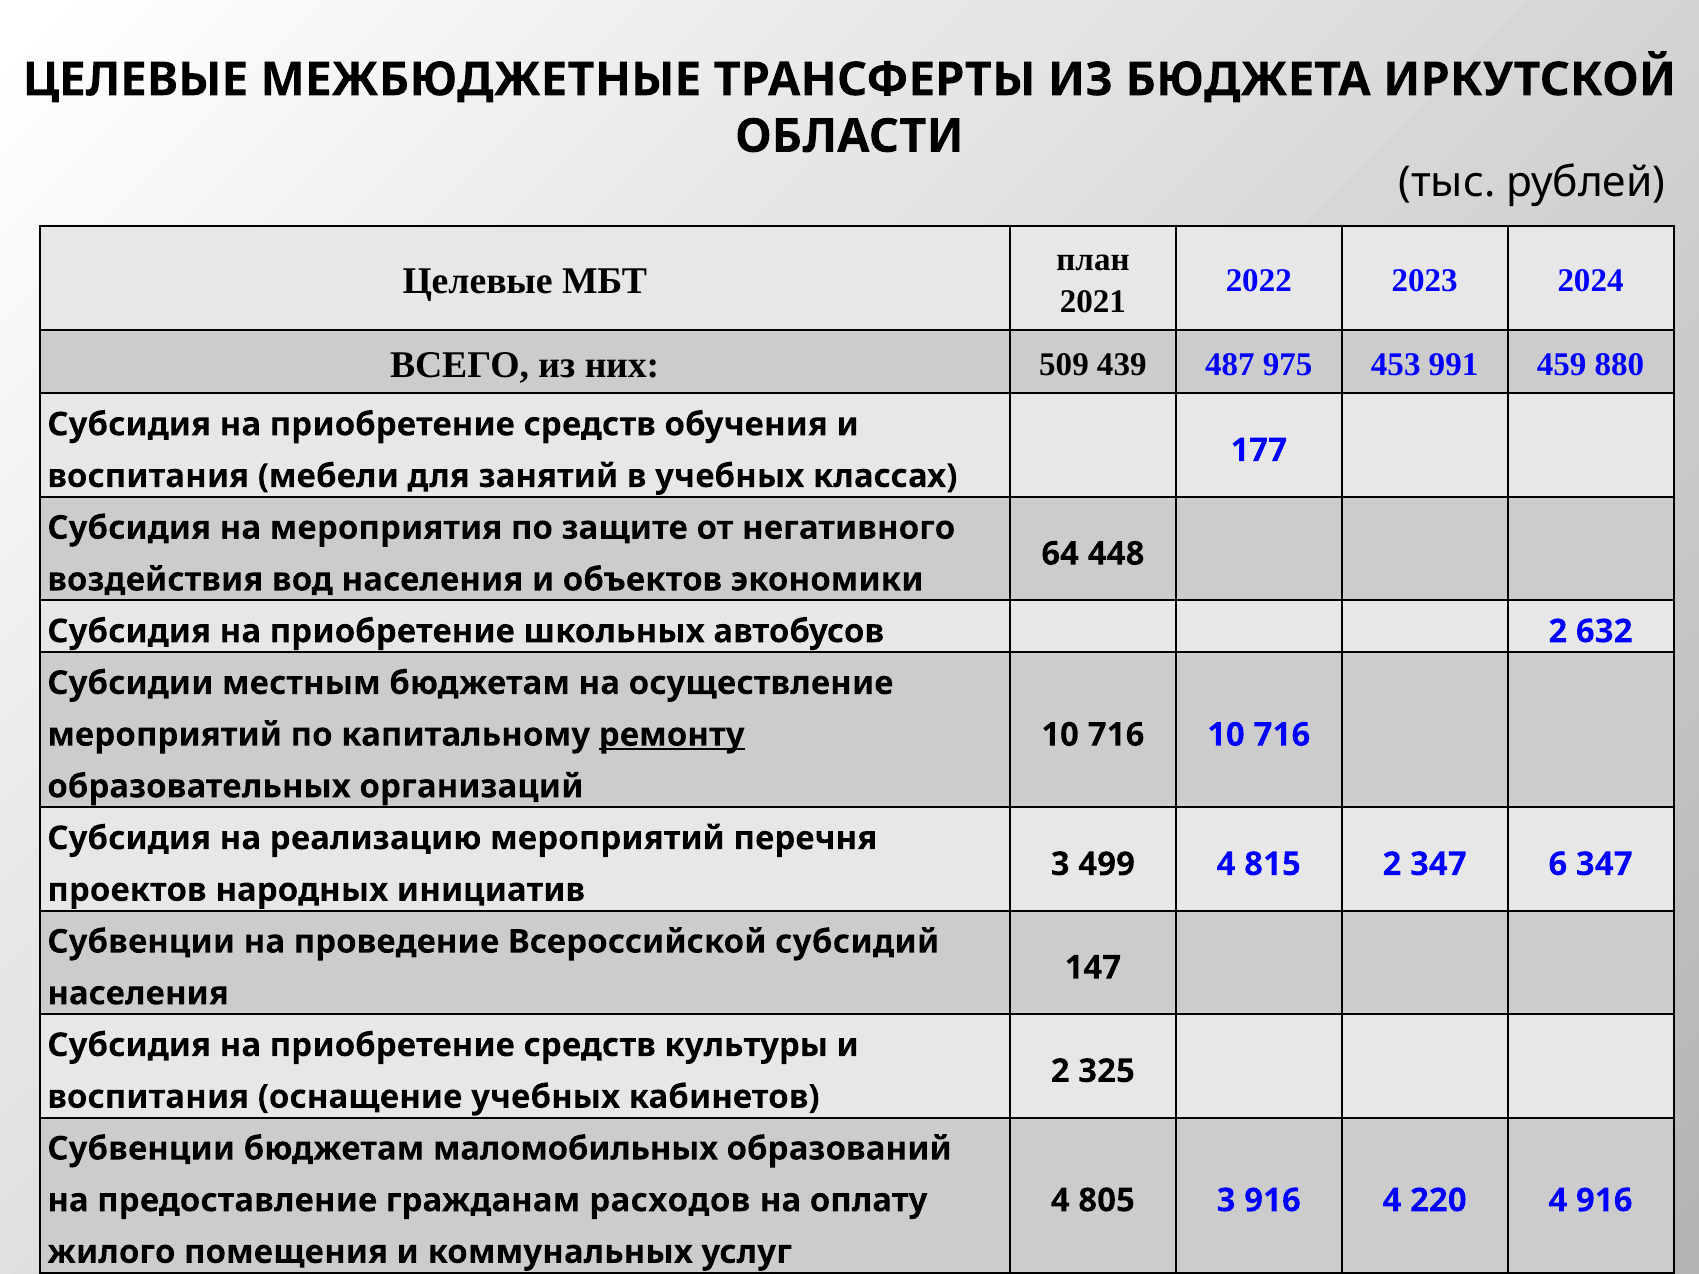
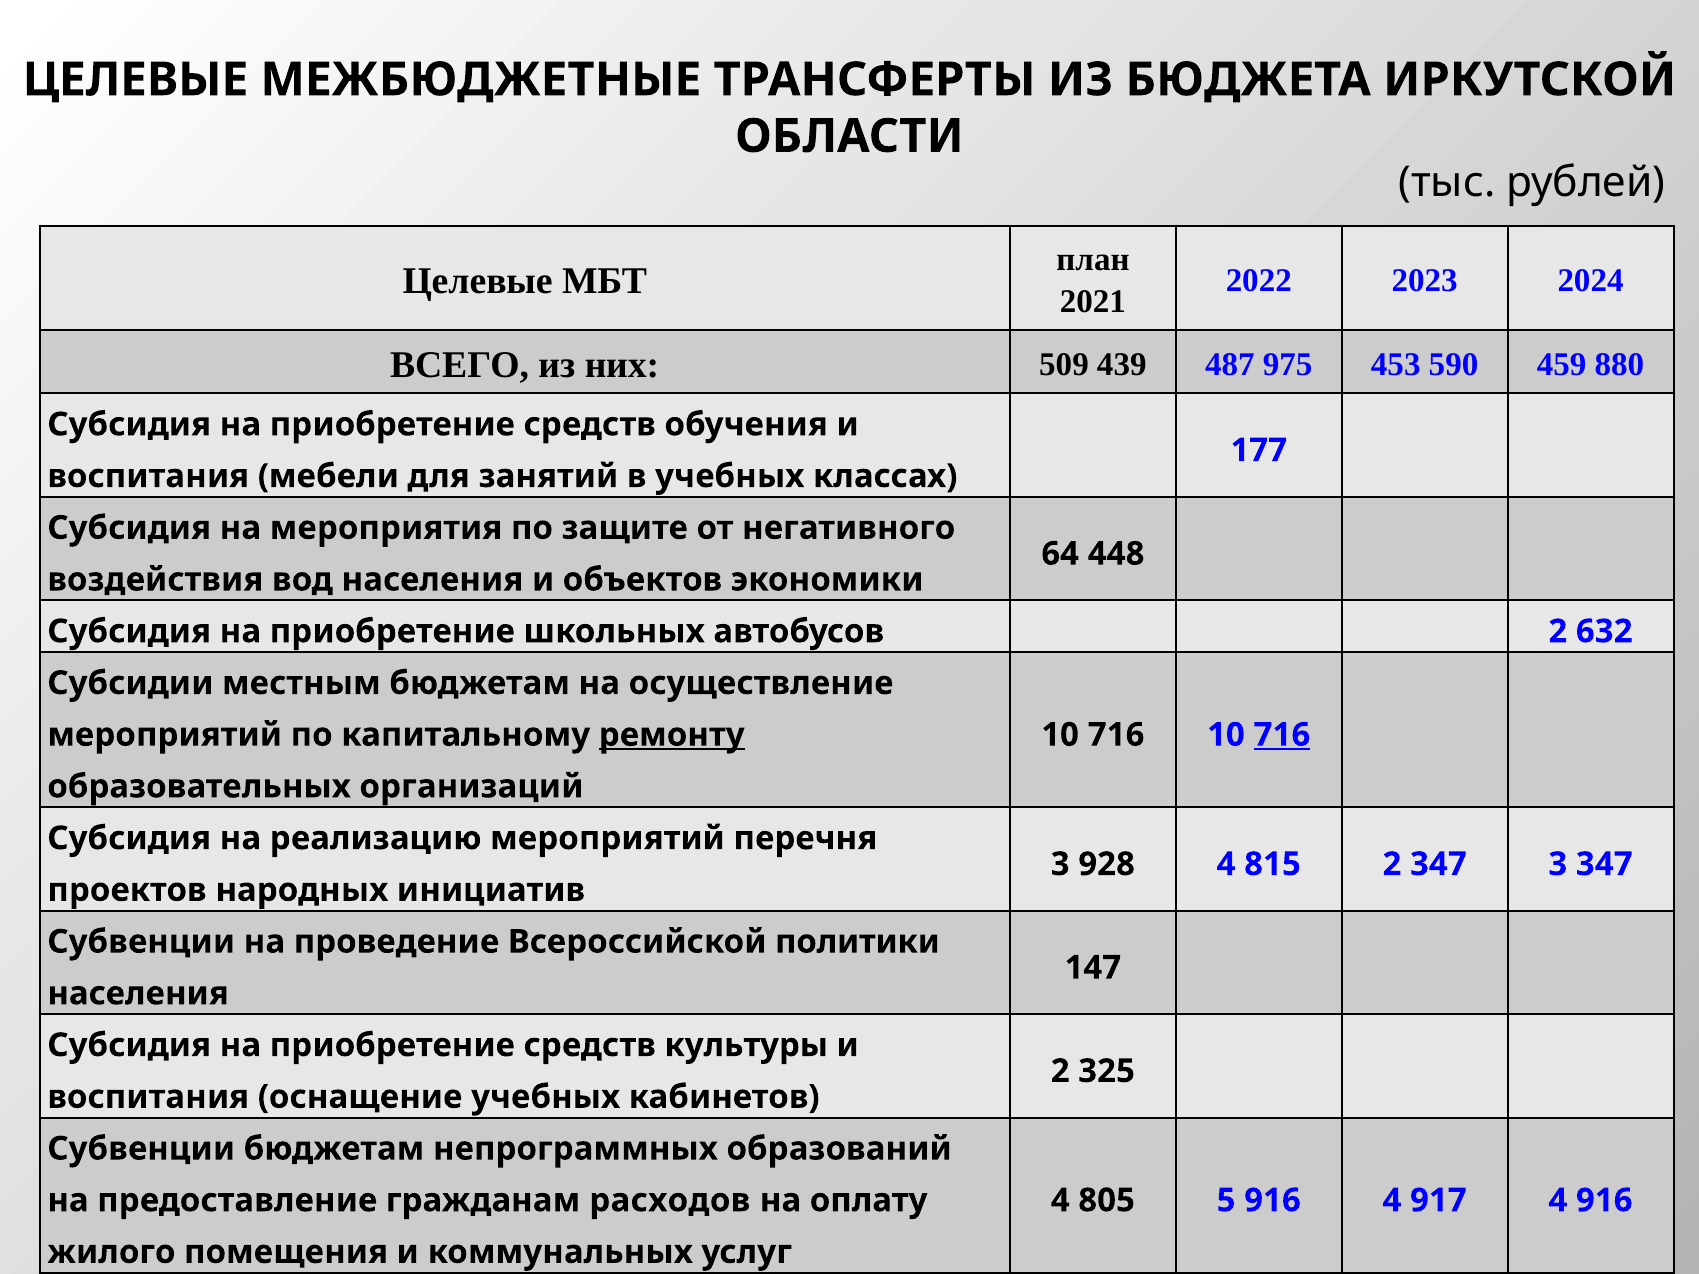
991: 991 -> 590 (1454, 365)
716 underline: none -> present (1282, 735)
499: 499 -> 928 (1107, 864)
347 6: 6 -> 3 (1558, 864)
субсидий: субсидий -> политики (857, 942)
маломобильных: маломобильных -> непрограммных (575, 1149)
805 3: 3 -> 5 (1226, 1201)
220: 220 -> 917 (1438, 1201)
